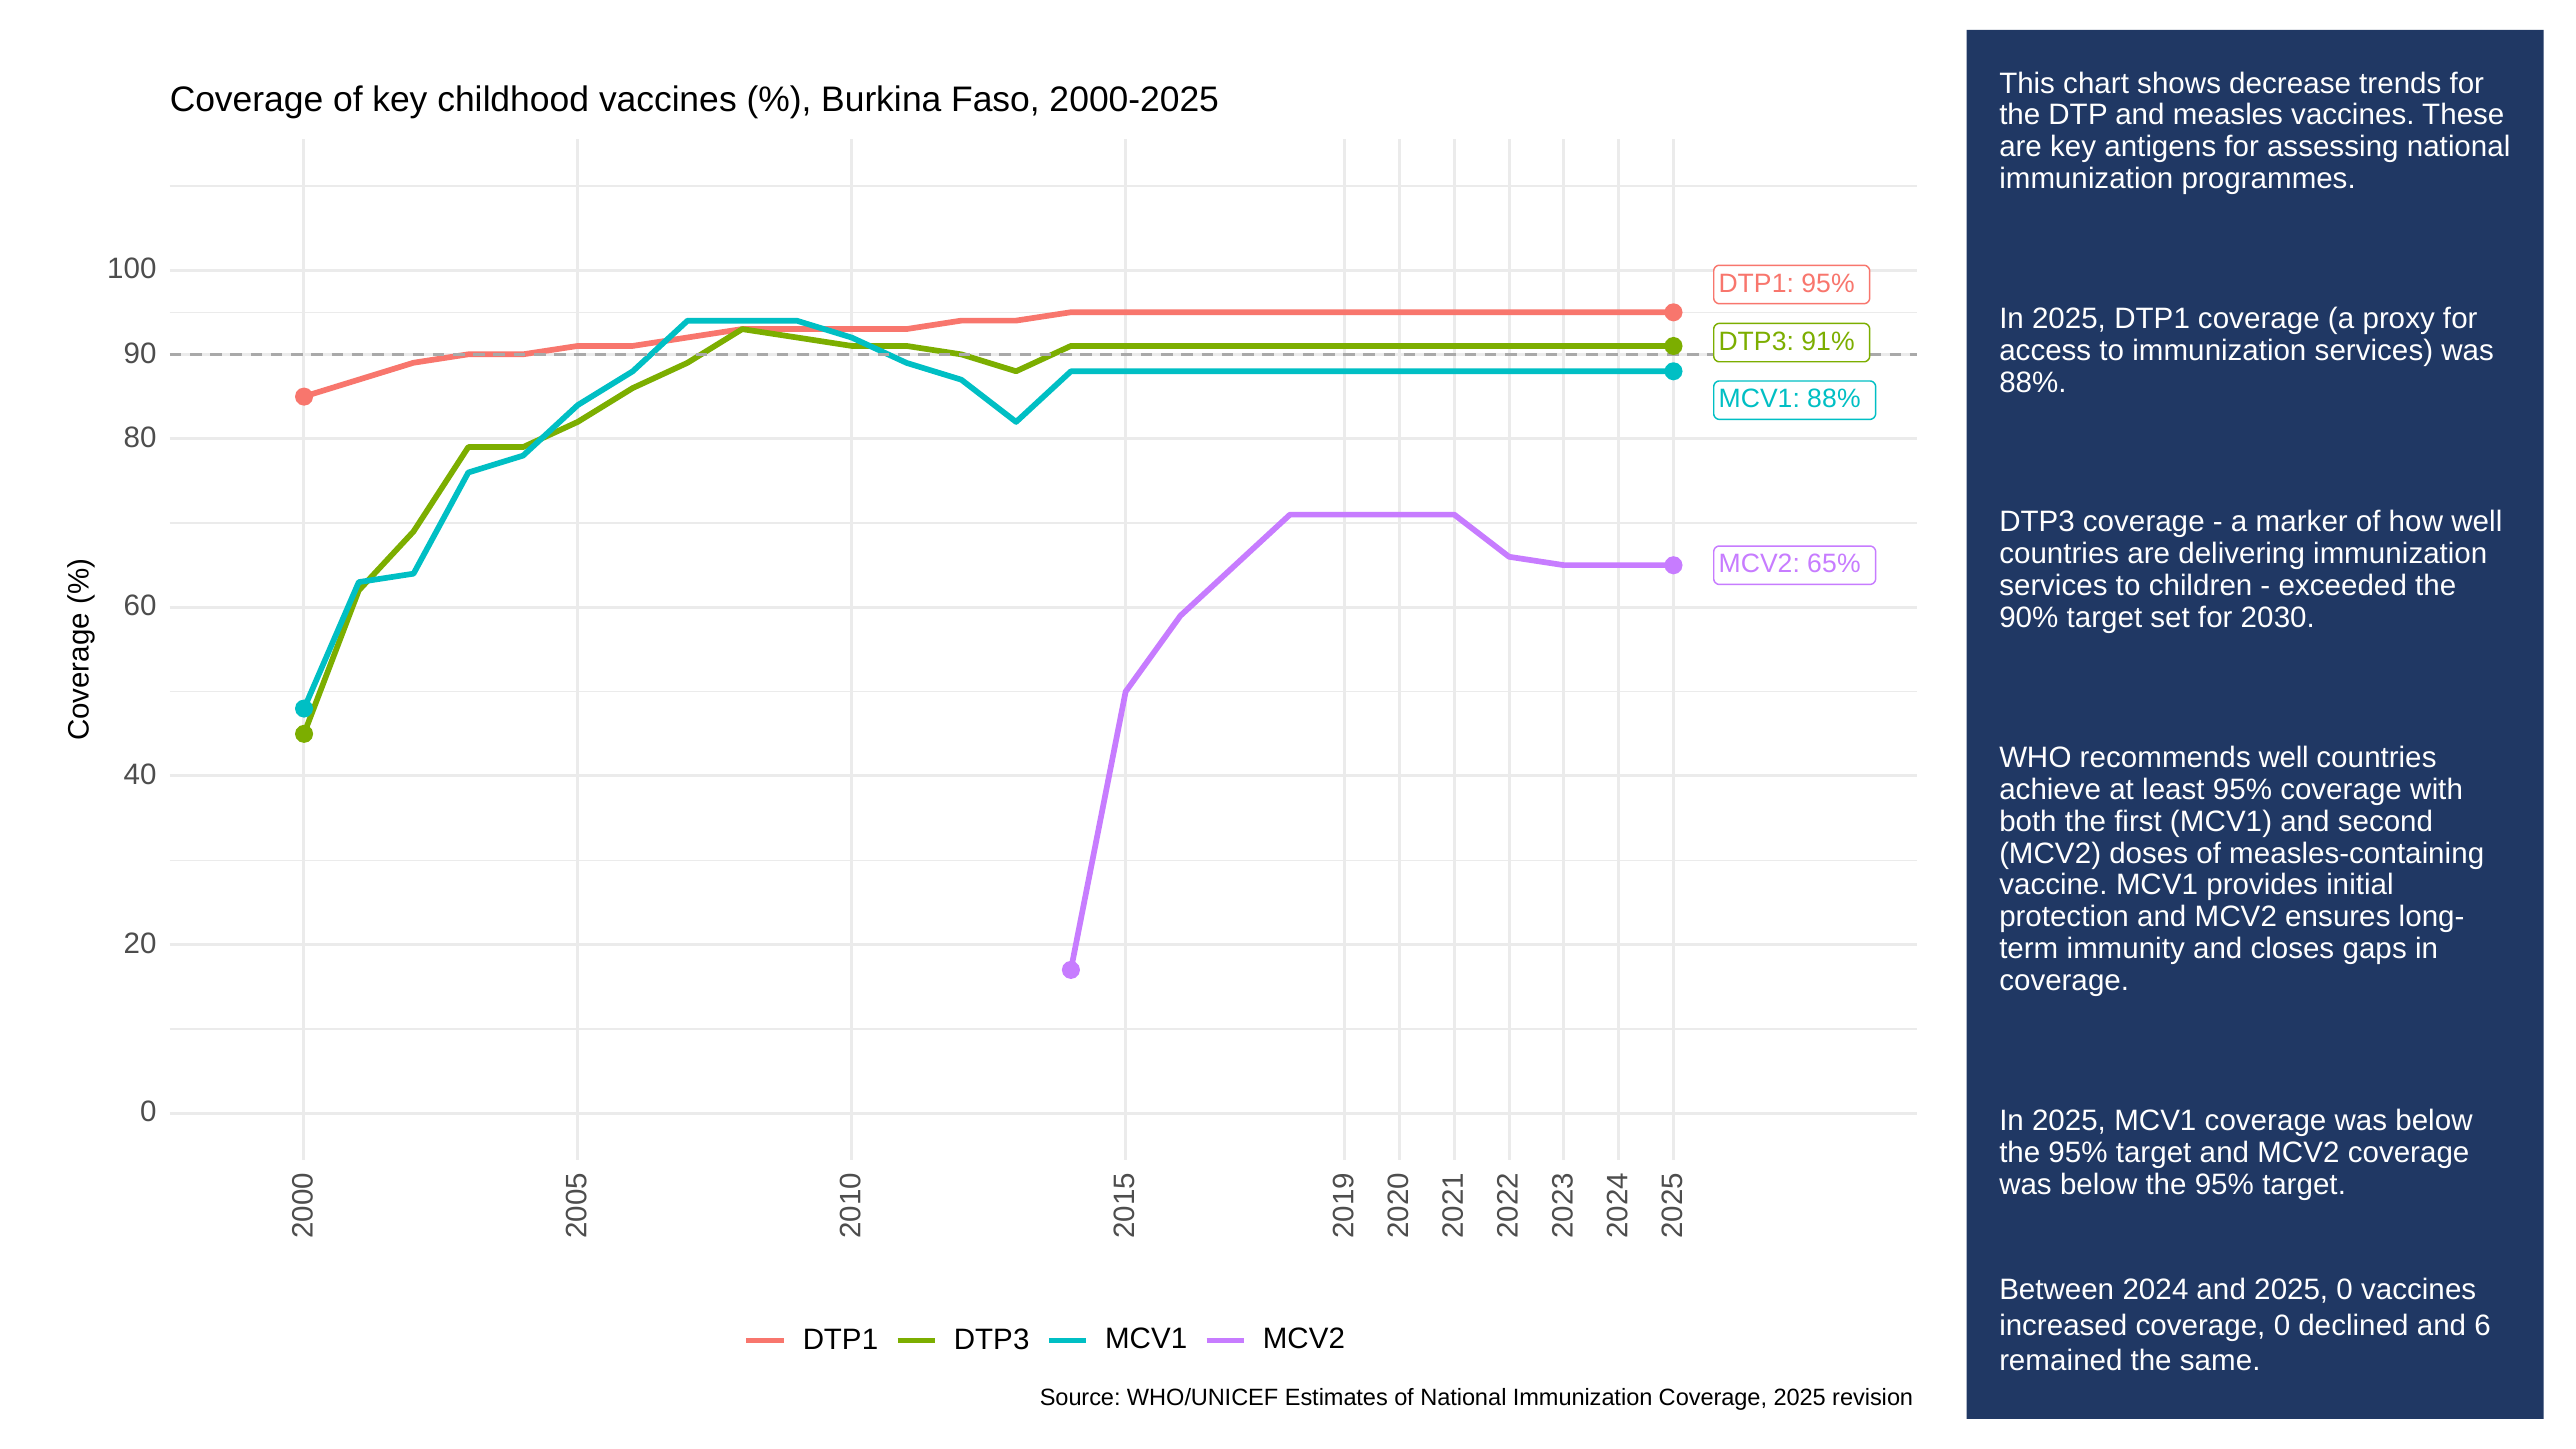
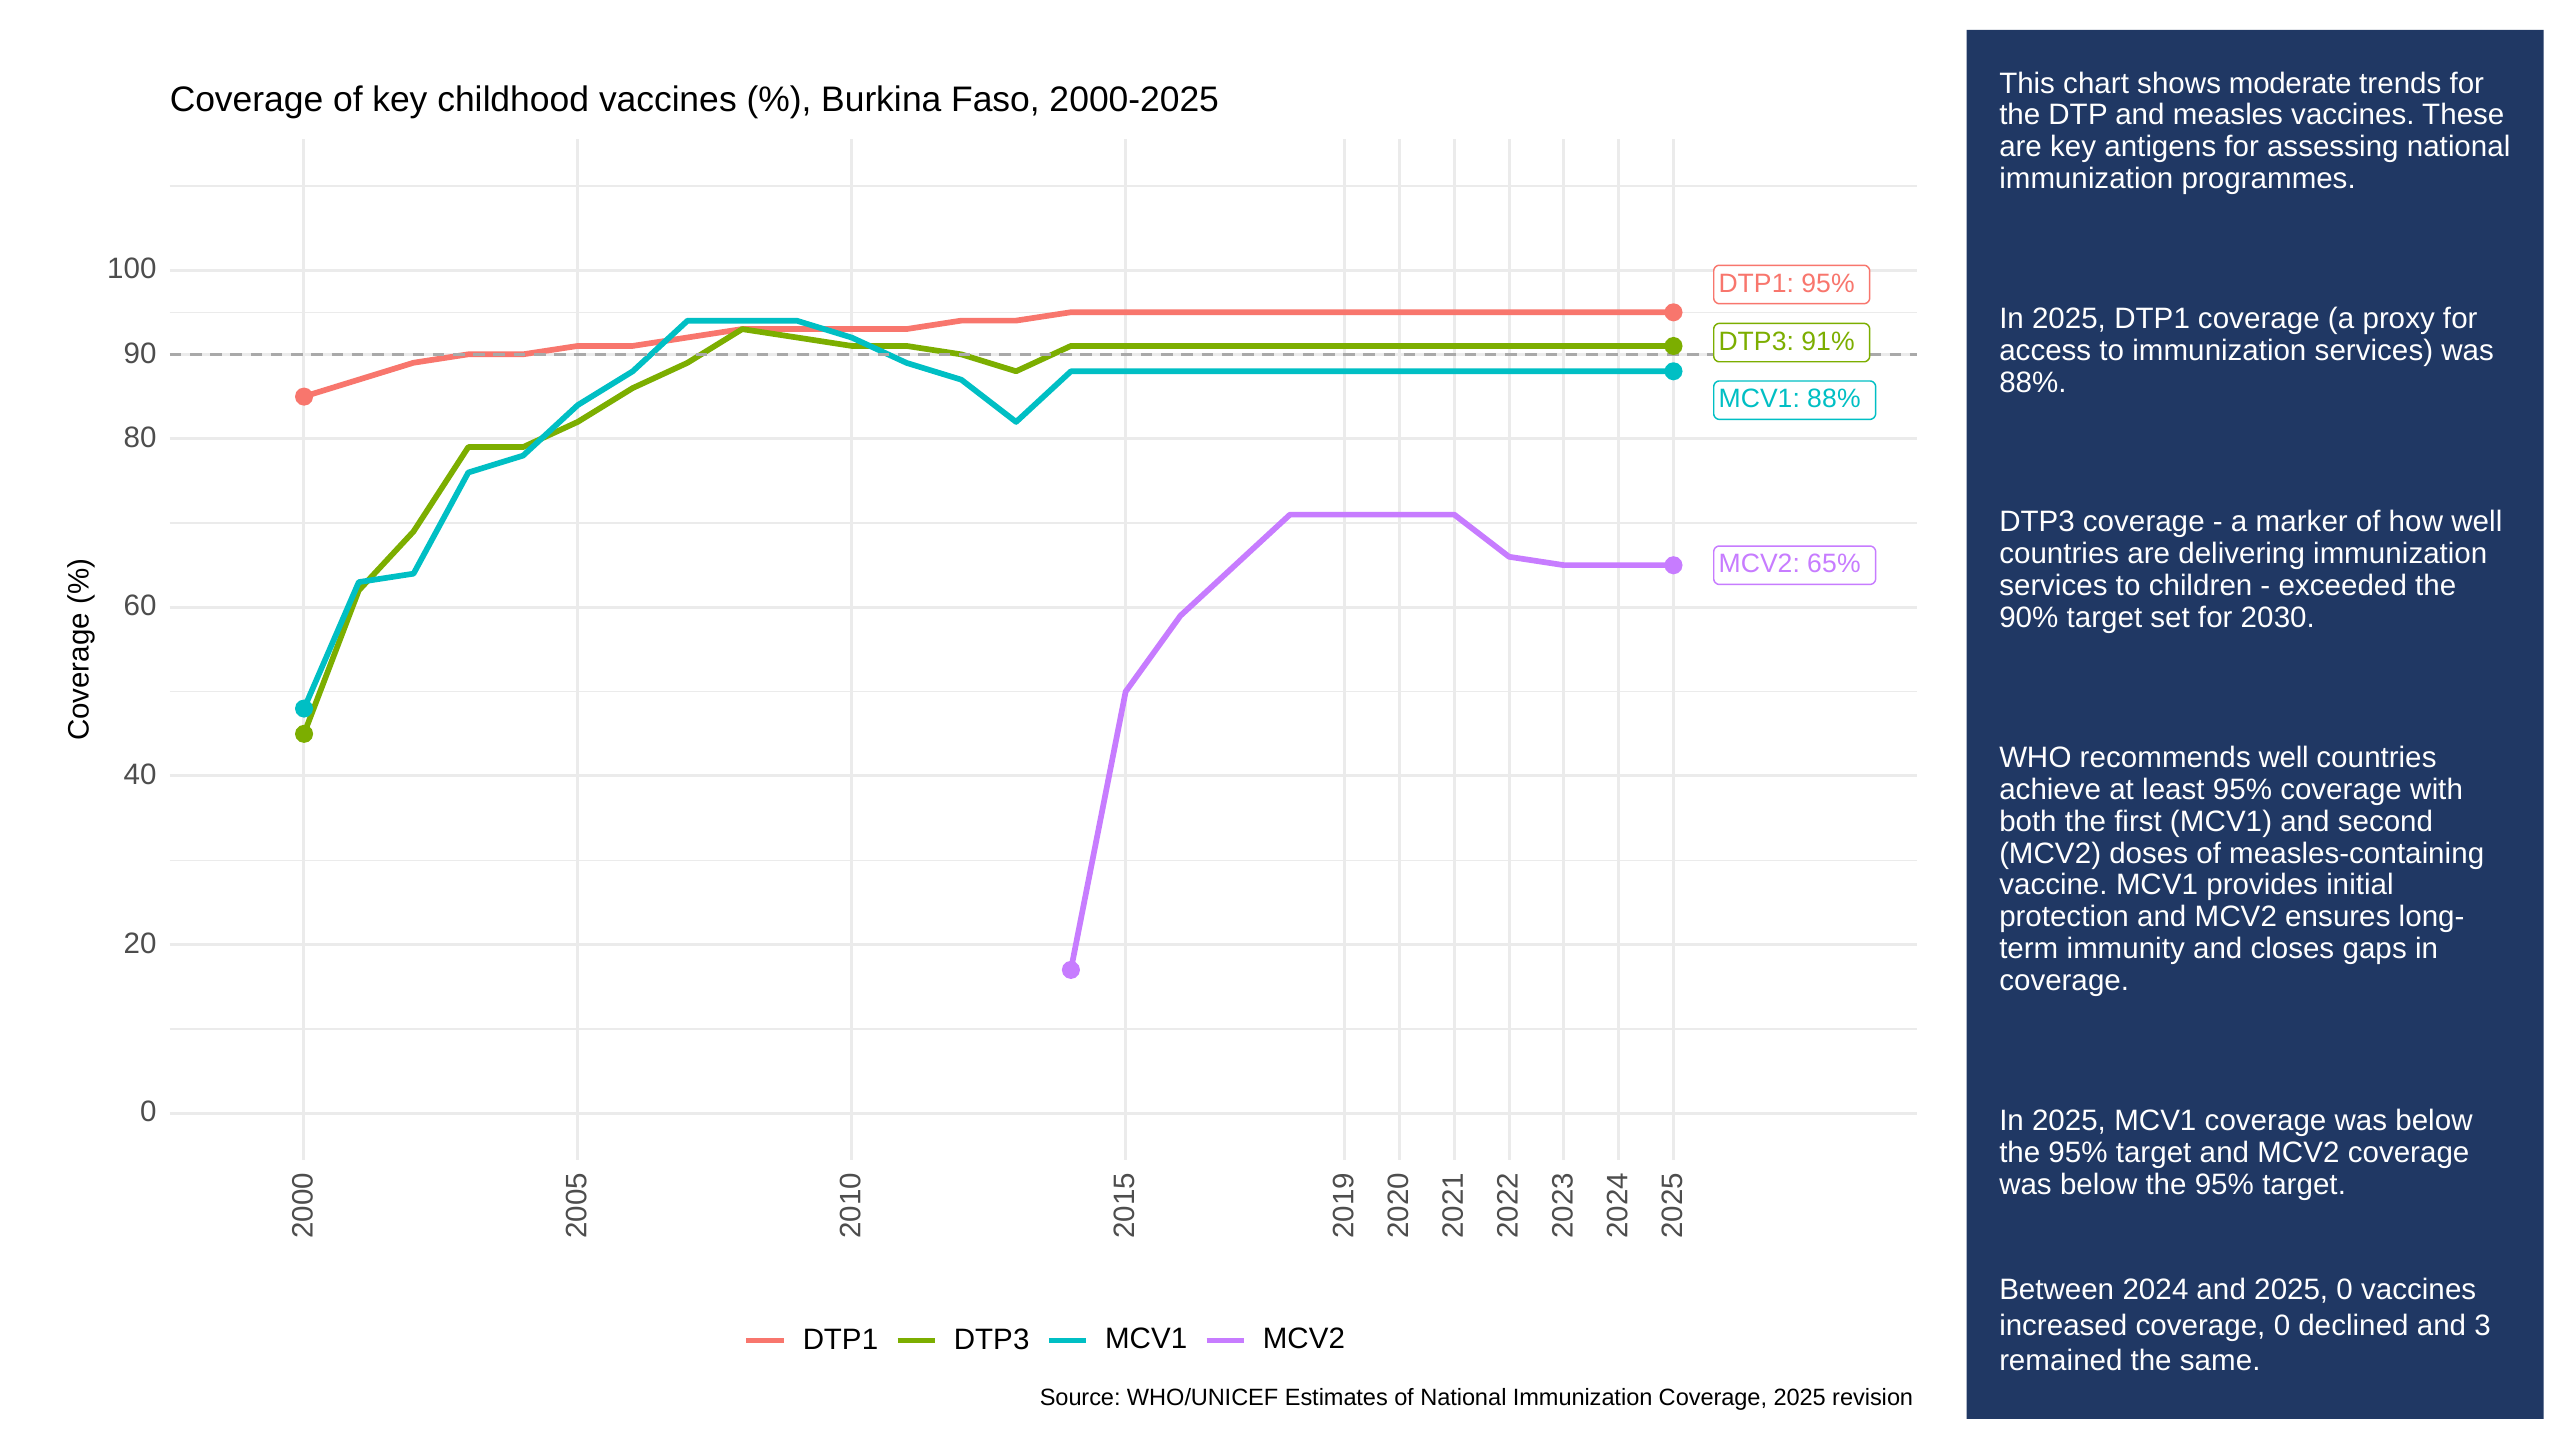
decrease: decrease -> moderate (2290, 83)
and 6: 6 -> 3 (2483, 1325)
